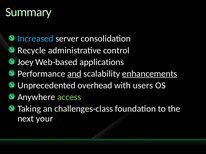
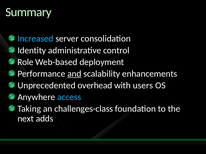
Recycle: Recycle -> Identity (32, 50)
Joey: Joey -> Role (25, 62)
applications: applications -> deployment (102, 62)
enhancements underline: present -> none (150, 74)
access colour: light green -> light blue (69, 97)
your: your -> adds (45, 119)
